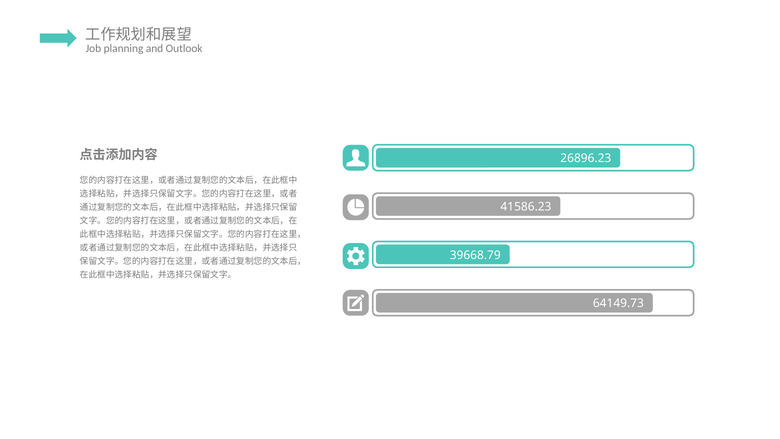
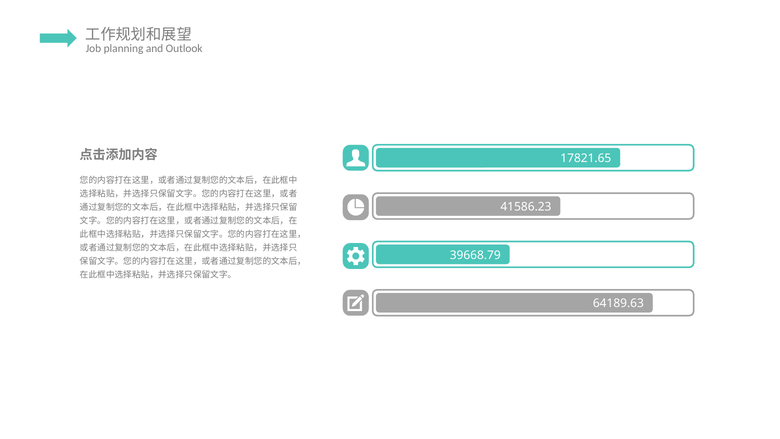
26896.23: 26896.23 -> 17821.65 (586, 158)
64149.73: 64149.73 -> 64189.63 (618, 303)
